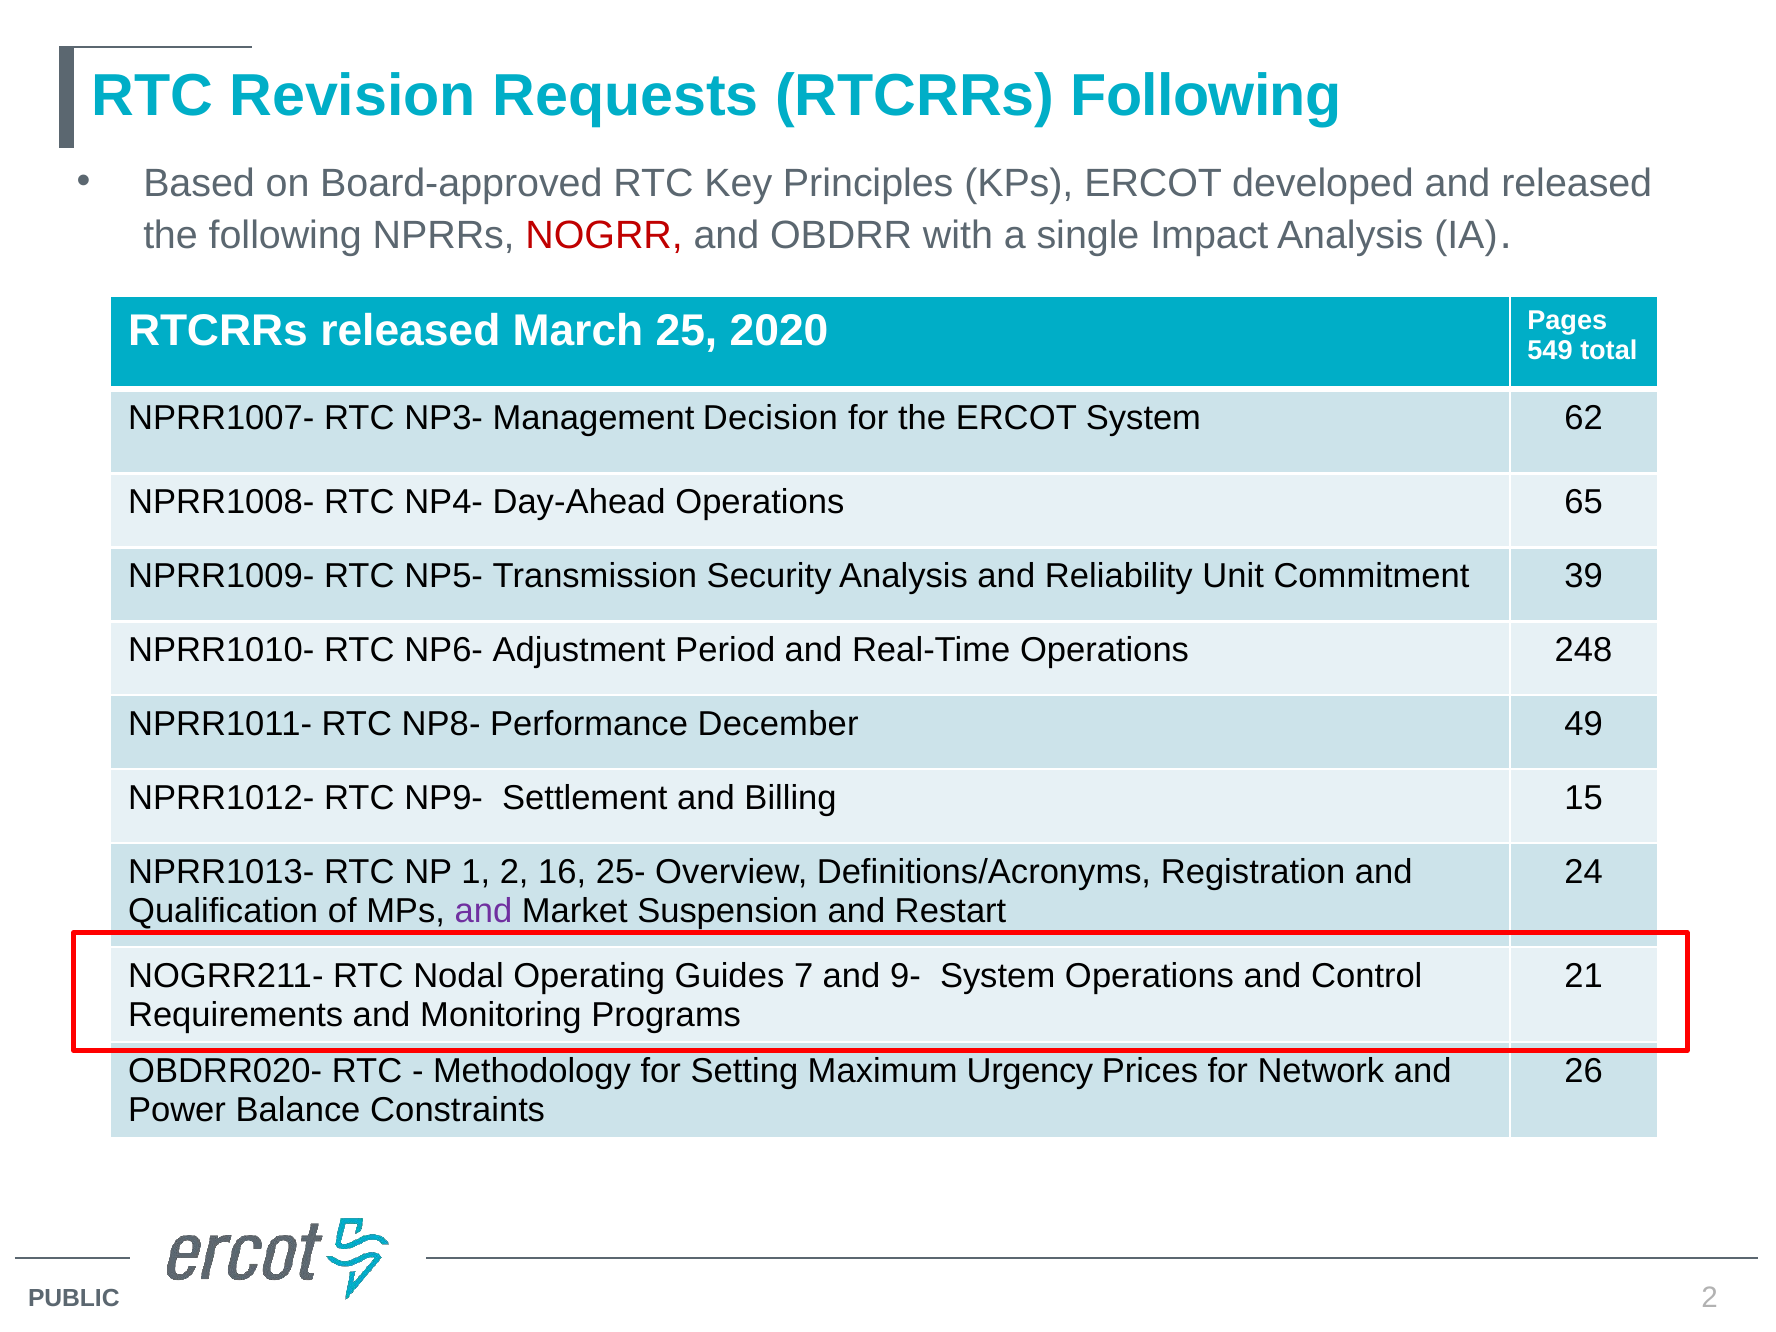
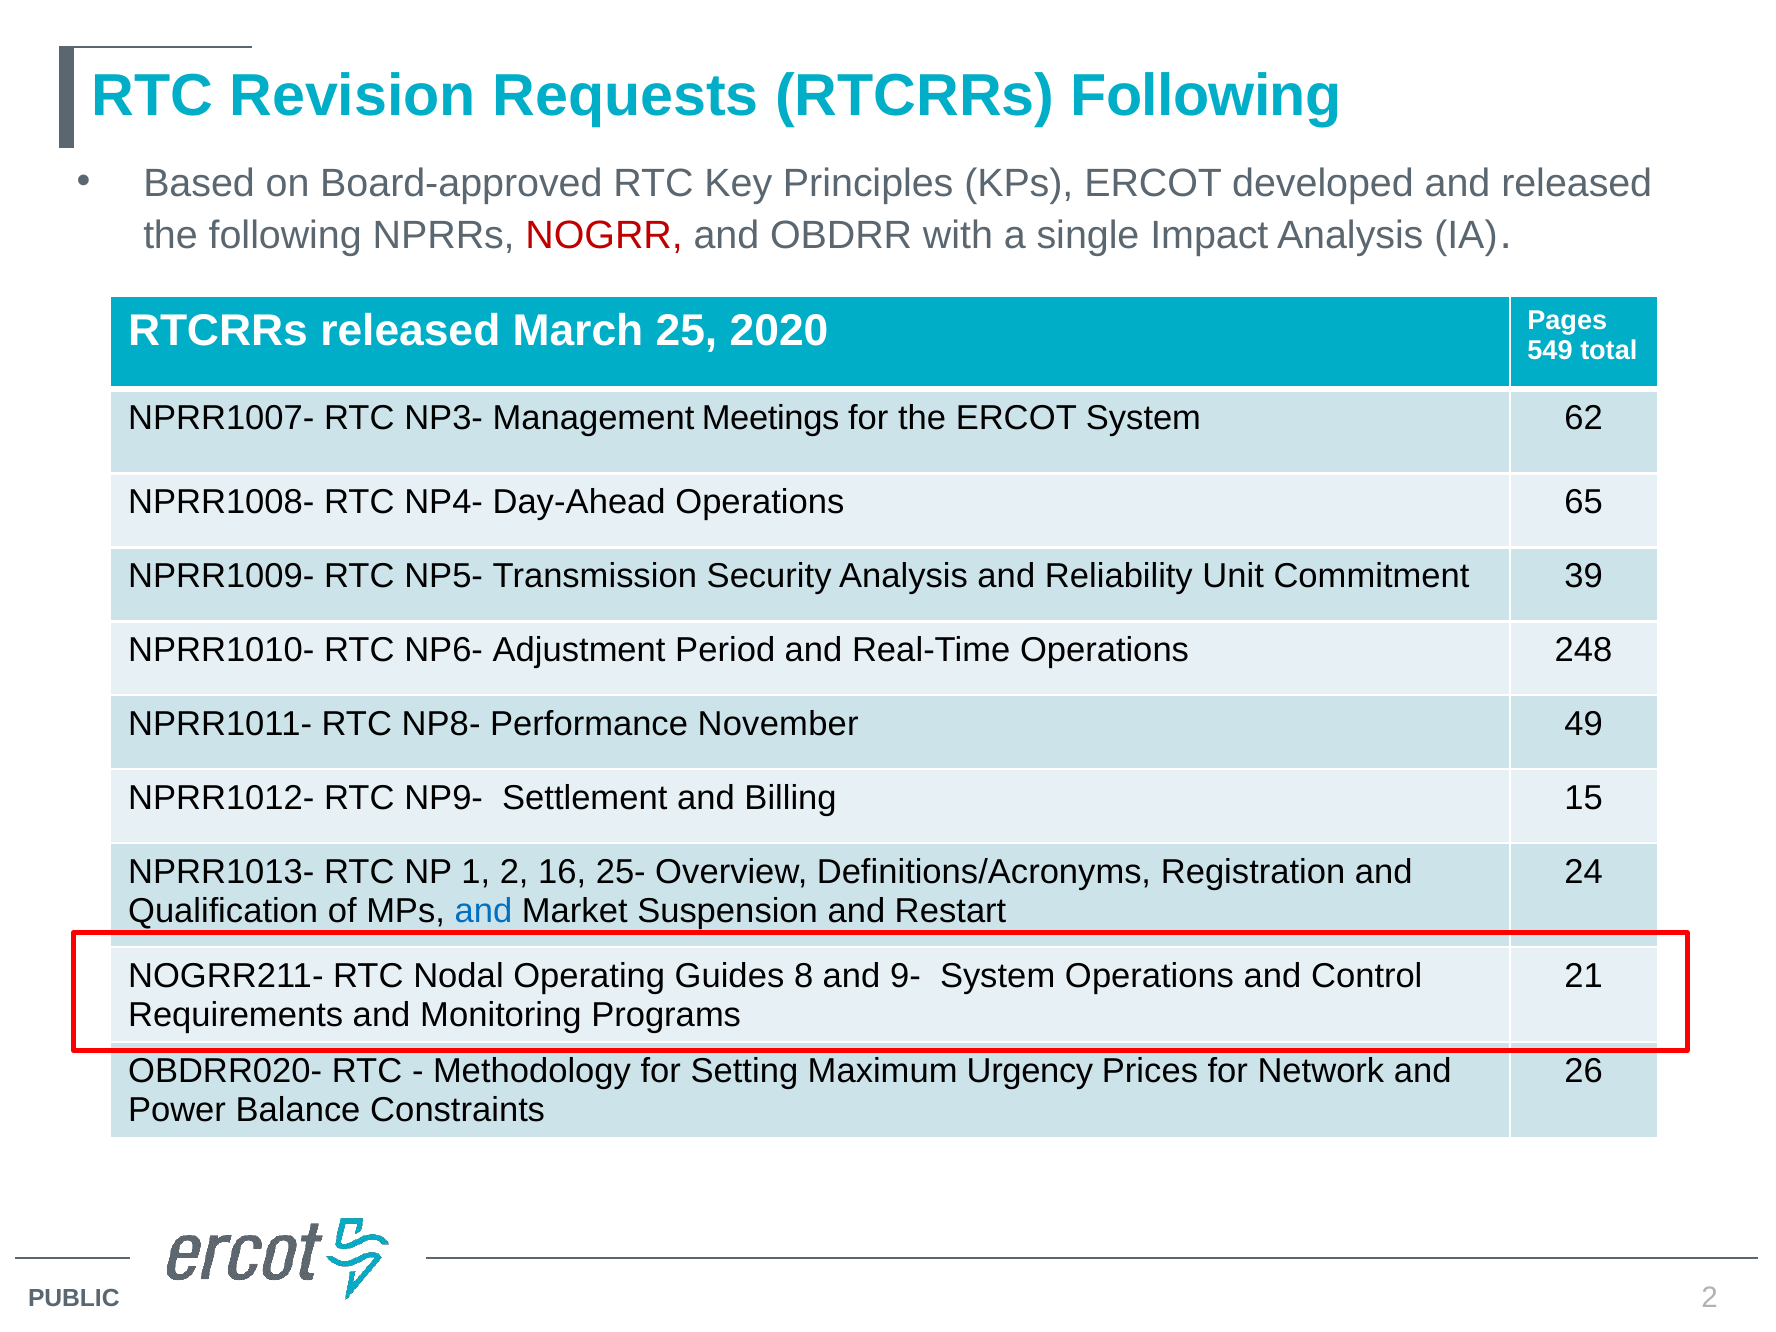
Decision: Decision -> Meetings (771, 418)
December: December -> November (778, 724)
and colour: purple -> blue (483, 911)
7: 7 -> 8 (804, 976)
